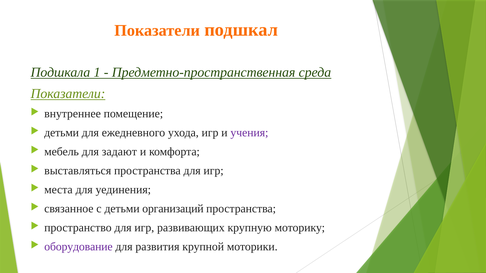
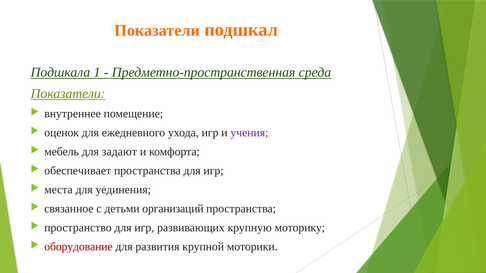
детьми: детьми -> оценок (62, 133)
выставляться: выставляться -> обеспечивает (78, 171)
оборудование colour: purple -> red (78, 247)
